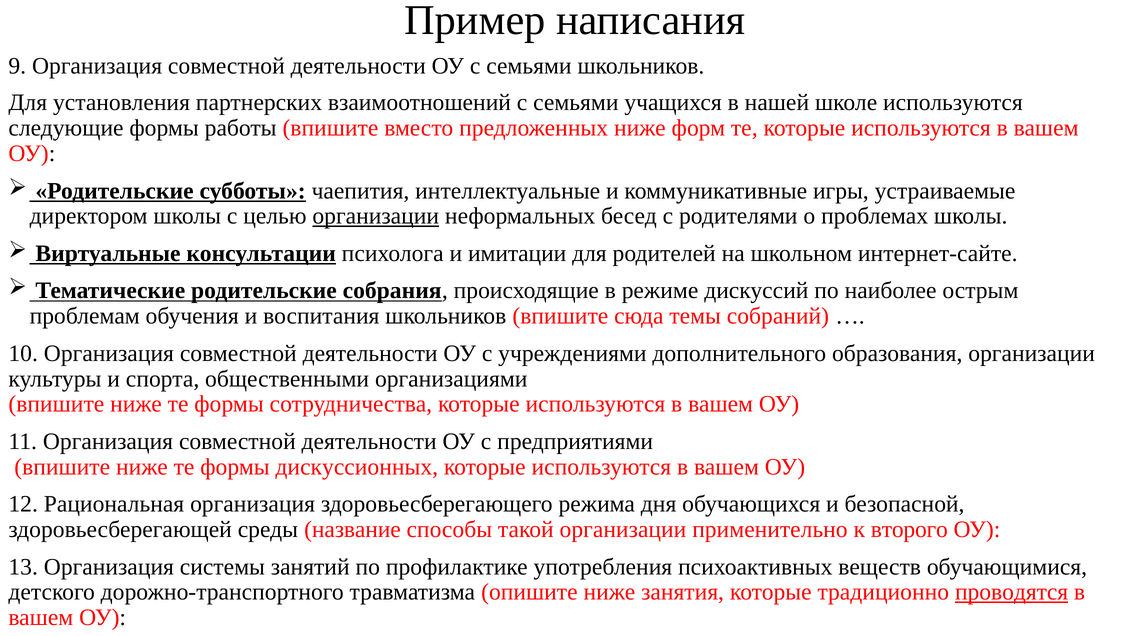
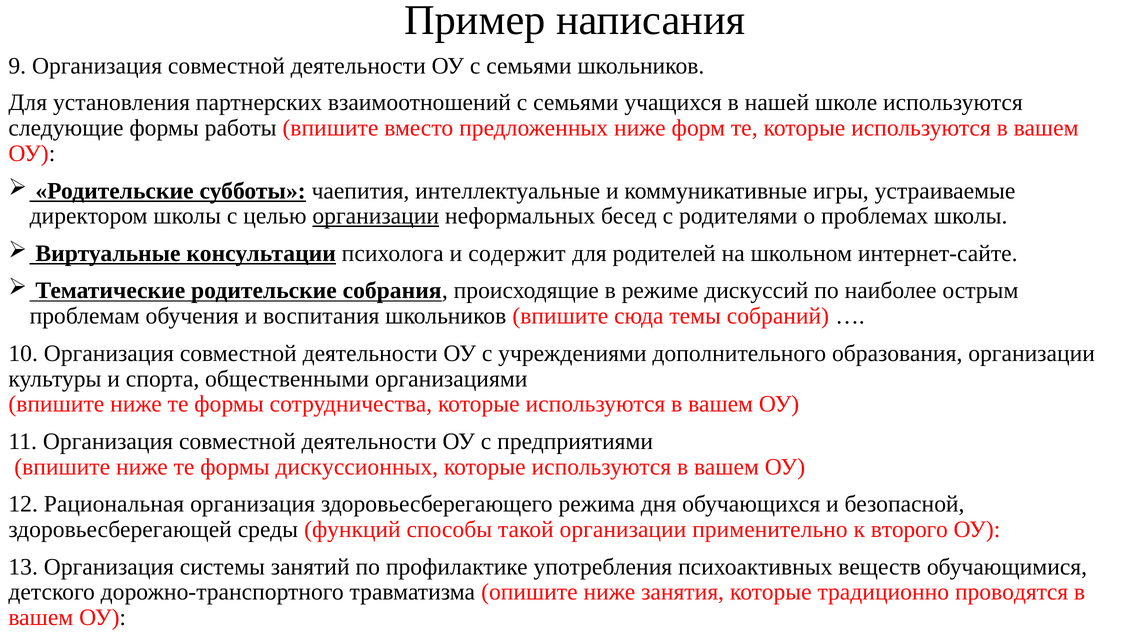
имитации: имитации -> содержит (517, 253)
название: название -> функций (352, 530)
проводятся underline: present -> none (1012, 592)
